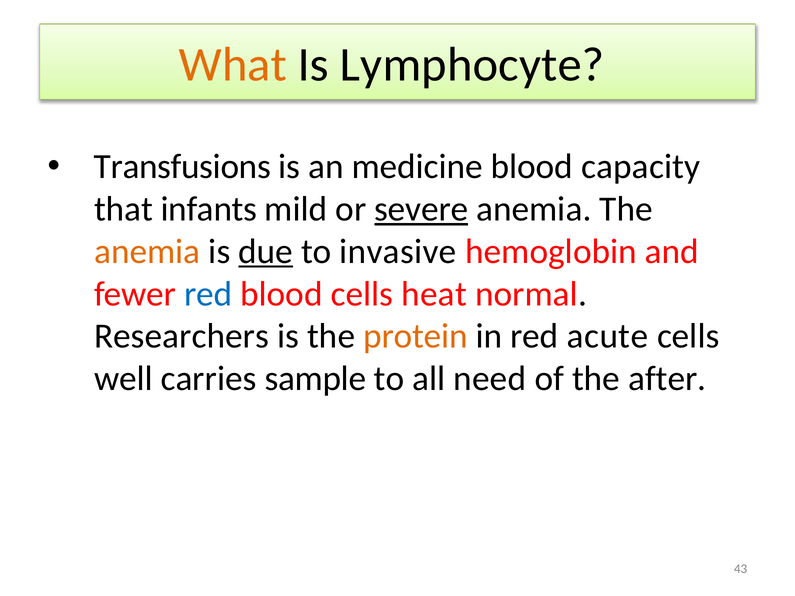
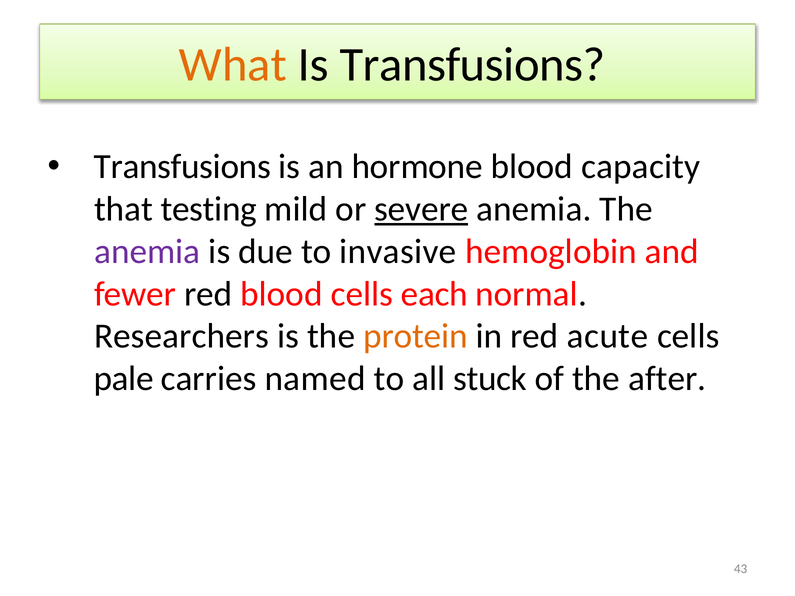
Is Lymphocyte: Lymphocyte -> Transfusions (472, 65)
medicine: medicine -> hormone (417, 167)
infants: infants -> testing (209, 209)
anemia colour: orange -> purple (147, 252)
due underline: present -> none (266, 252)
red colour: blue -> black (208, 294)
heat: heat -> each (434, 294)
well: well -> pale (124, 379)
sample: sample -> named (315, 379)
need: need -> stuck (490, 379)
